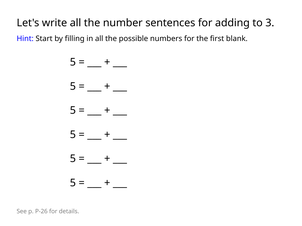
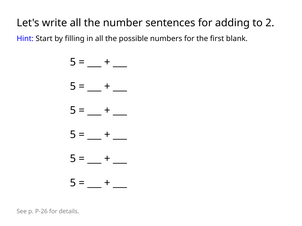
3: 3 -> 2 (270, 23)
